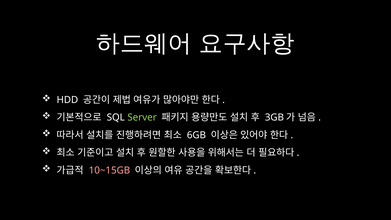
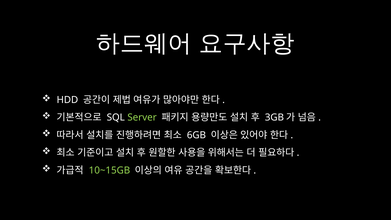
10~15GB colour: pink -> light green (109, 170)
